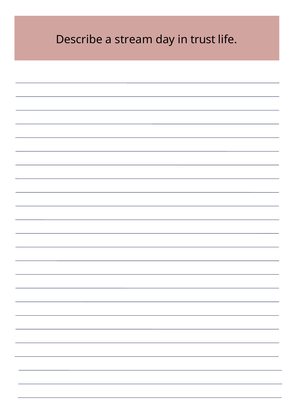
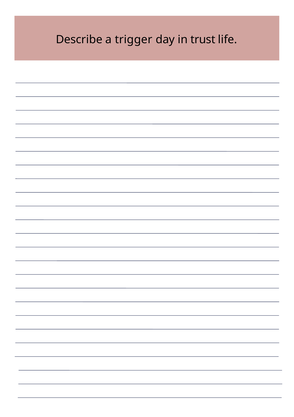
stream: stream -> trigger (134, 40)
